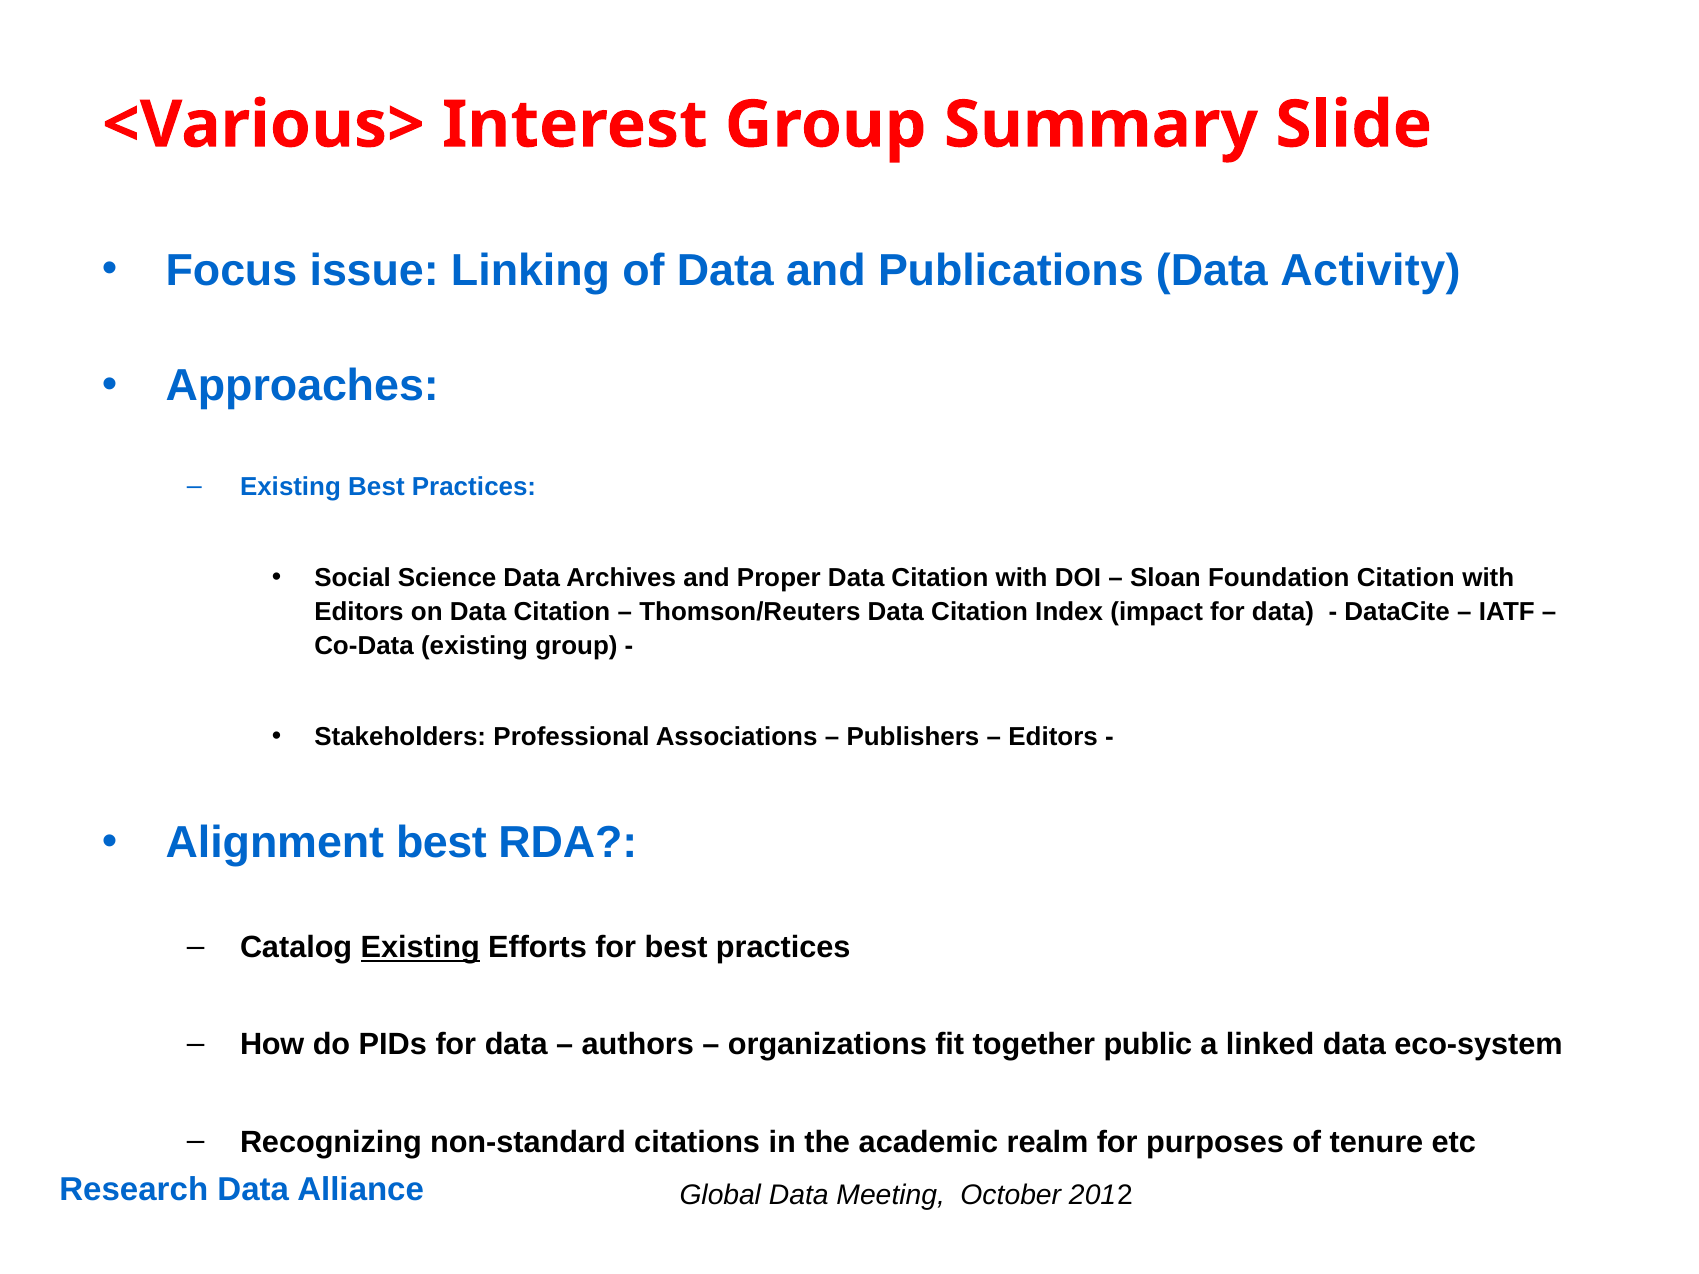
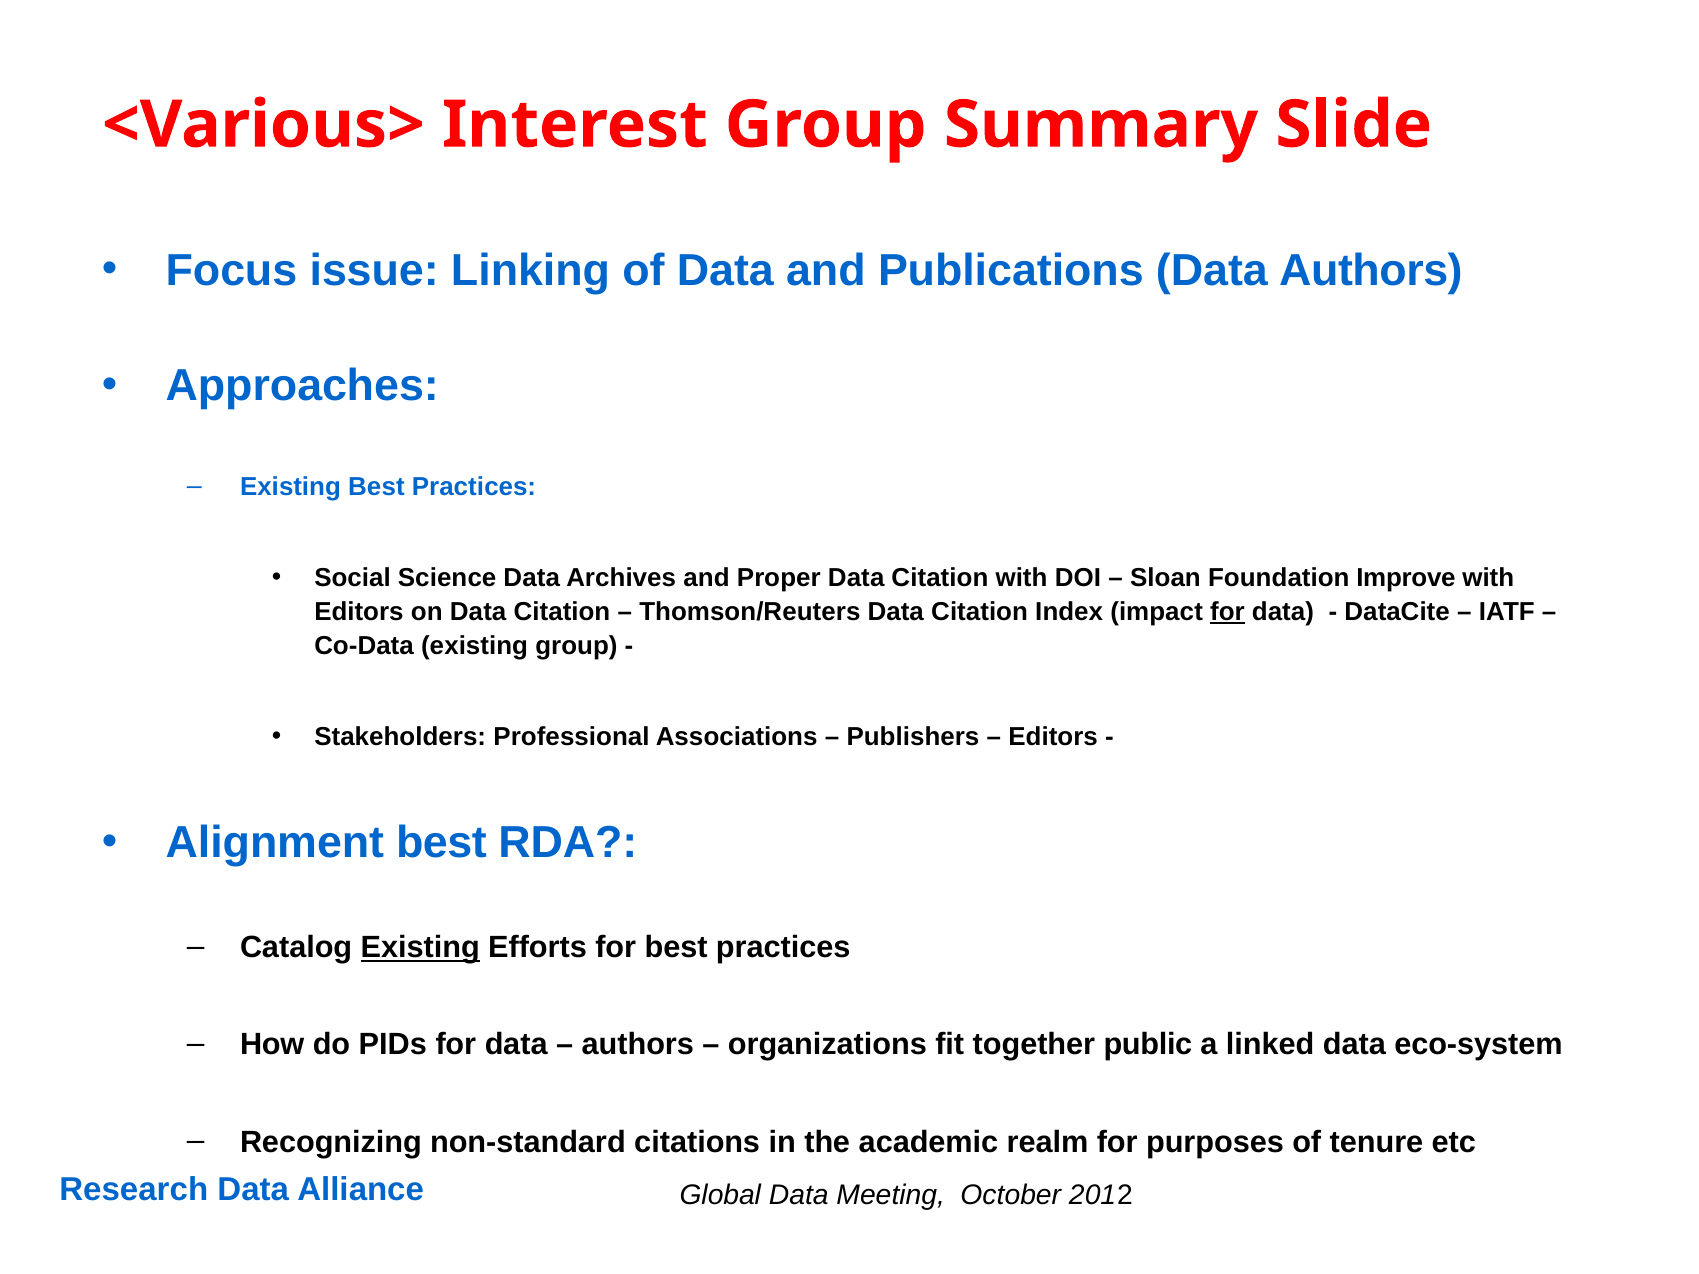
Data Activity: Activity -> Authors (1371, 270)
Foundation Citation: Citation -> Improve (1406, 578)
for underline: none -> present (1227, 612)
